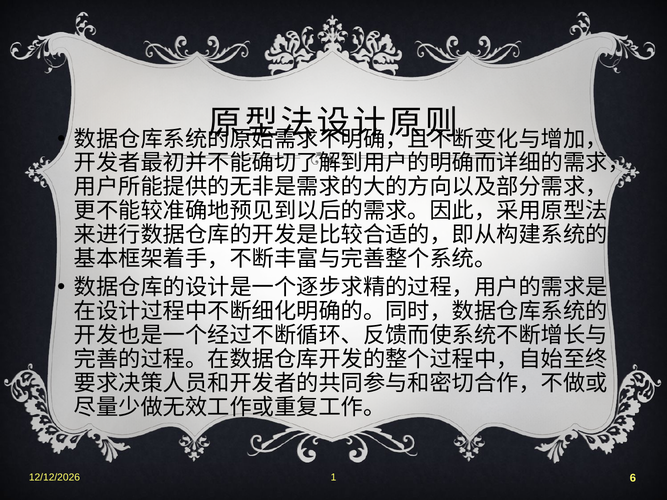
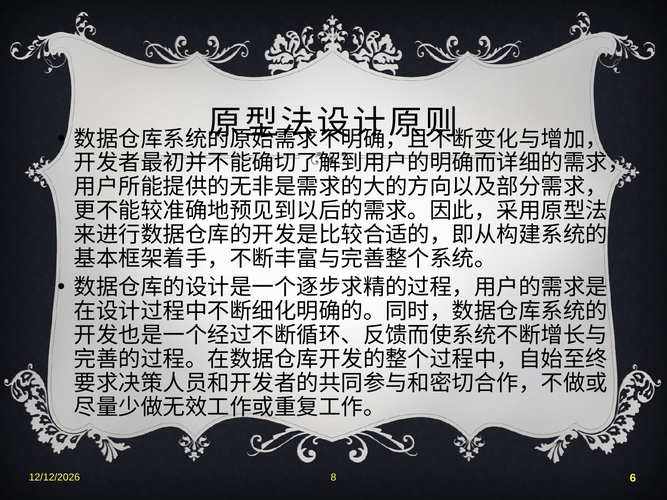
1: 1 -> 8 (333, 478)
